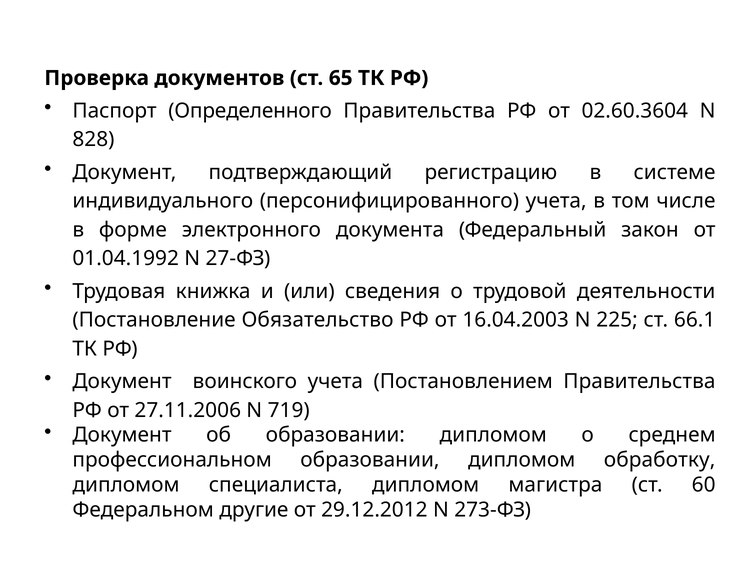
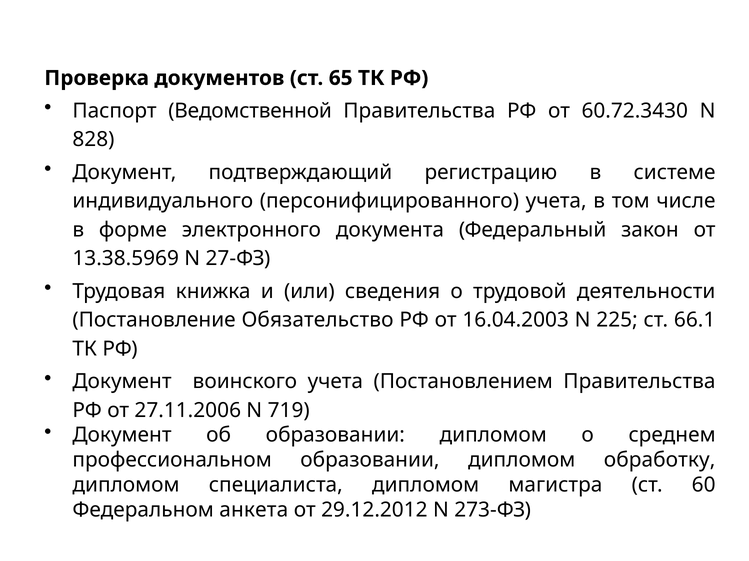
Определенного: Определенного -> Ведомственной (250, 111)
02.60.3604: 02.60.3604 -> 60.72.3430 (635, 111)
01.04.1992: 01.04.1992 -> 13.38.5969 (126, 259)
другие: другие -> анкета (254, 511)
